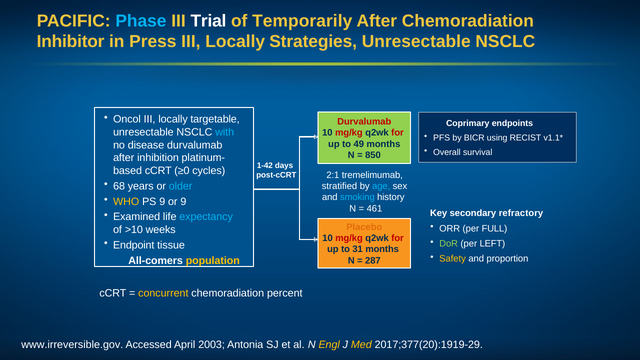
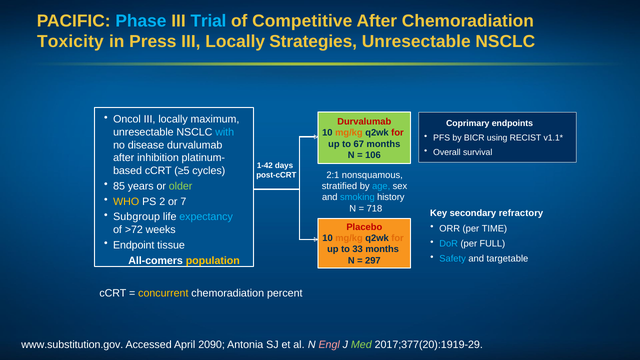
Trial colour: white -> light blue (208, 21)
Temporarily: Temporarily -> Competitive (302, 21)
Inhibitor: Inhibitor -> Toxicity (70, 42)
targetable: targetable -> maximum (215, 119)
mg/kg colour: red -> orange (349, 133)
49: 49 -> 67 (359, 144)
850: 850 -> 106 (373, 155)
≥0: ≥0 -> ≥5 (182, 171)
tremelimumab: tremelimumab -> nonsquamous (372, 175)
68: 68 -> 85 (119, 186)
older colour: light blue -> light green (181, 186)
PS 9: 9 -> 2 (162, 202)
or 9: 9 -> 7 (183, 202)
461: 461 -> 718 (374, 209)
Examined: Examined -> Subgroup (137, 217)
Placebo colour: orange -> red (364, 227)
FULL: FULL -> TIME (494, 228)
>10: >10 -> >72 (134, 230)
mg/kg colour: red -> orange (349, 238)
for colour: red -> orange (398, 238)
DoR colour: light green -> light blue (449, 244)
LEFT: LEFT -> FULL (492, 244)
31: 31 -> 33 (358, 249)
Safety colour: yellow -> light blue (453, 259)
proportion: proportion -> targetable (507, 259)
287: 287 -> 297 (373, 261)
www.irreversible.gov: www.irreversible.gov -> www.substitution.gov (72, 345)
2003: 2003 -> 2090 (212, 345)
Engl colour: yellow -> pink (329, 345)
Med colour: yellow -> light green (361, 345)
